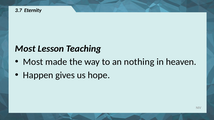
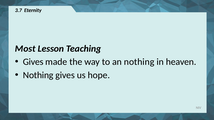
Most: Most -> Gives (33, 62)
Happen: Happen -> Nothing (38, 76)
